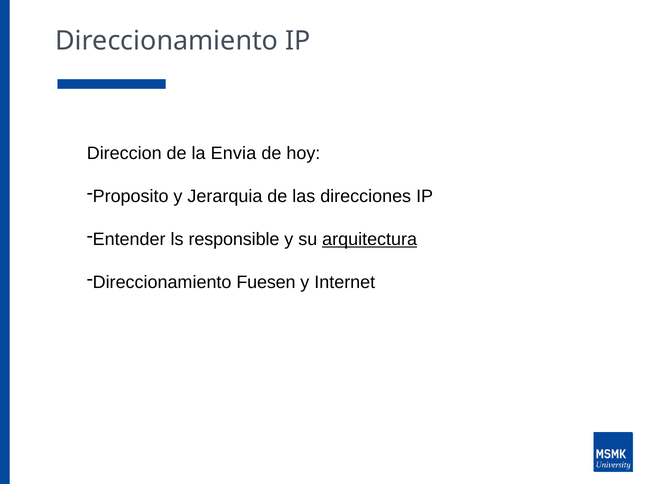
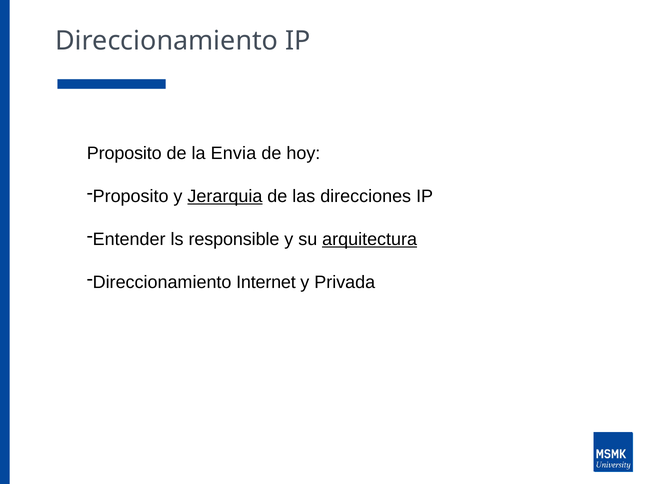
Direccion: Direccion -> Proposito (124, 153)
Jerarquia underline: none -> present (225, 196)
Fuesen: Fuesen -> Internet (266, 283)
Internet: Internet -> Privada (345, 283)
